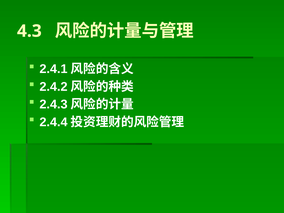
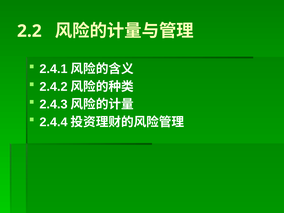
4.3: 4.3 -> 2.2 (29, 31)
